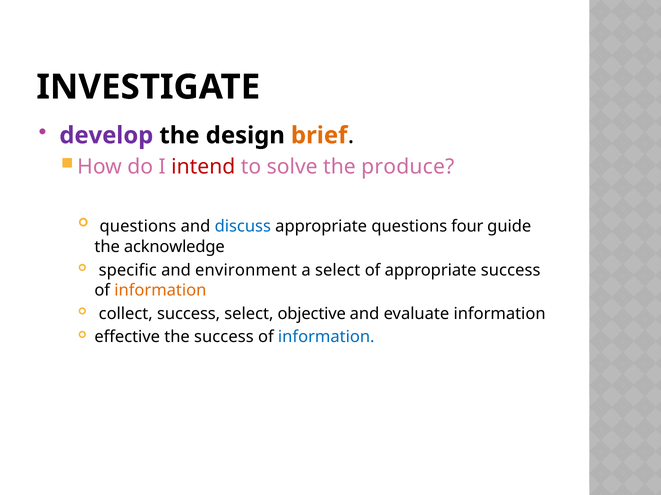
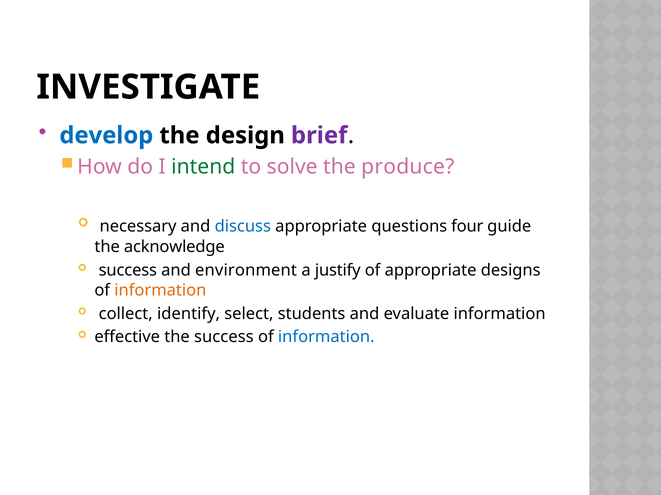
develop colour: purple -> blue (106, 136)
brief colour: orange -> purple (319, 136)
intend colour: red -> green (203, 167)
questions: questions -> necessary (138, 227)
specific: specific -> success (128, 271)
a select: select -> justify (338, 271)
appropriate success: success -> designs (511, 271)
collect success: success -> identify (189, 314)
objective: objective -> students (312, 314)
